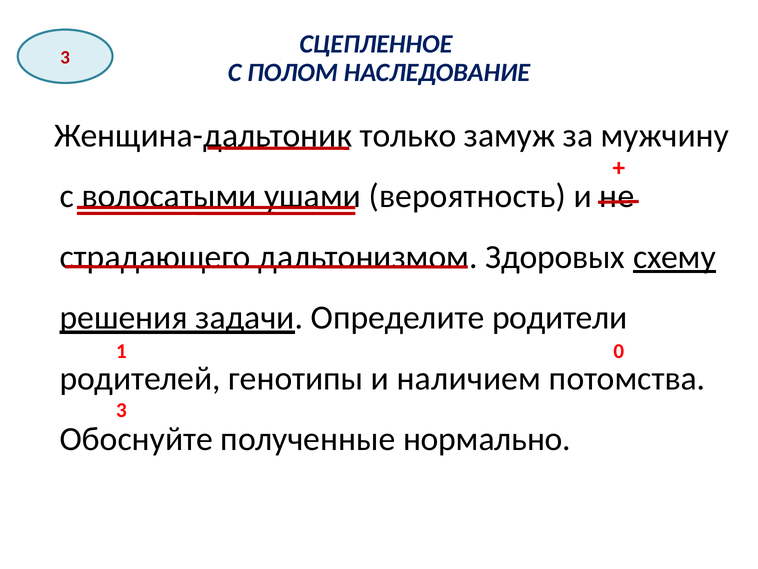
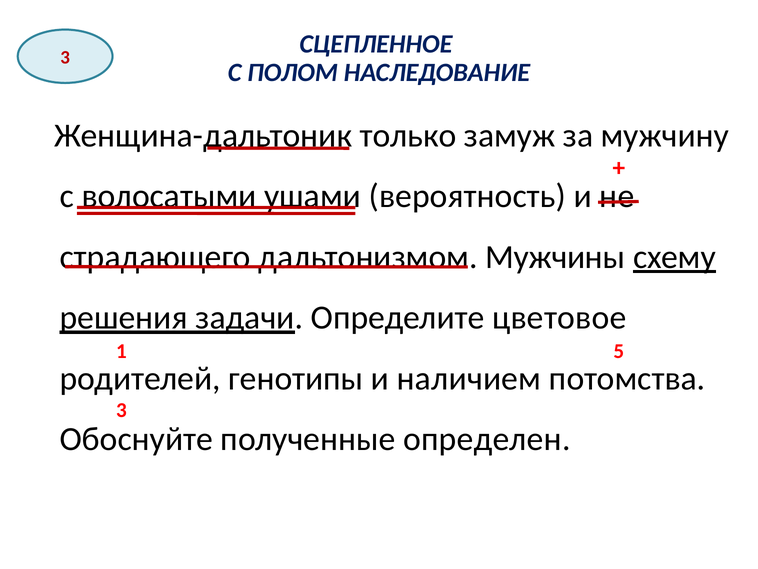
Здоровых: Здоровых -> Мужчины (555, 257)
родители: родители -> цветовое (559, 318)
0: 0 -> 5 (619, 351)
нормально: нормально -> определен (487, 439)
